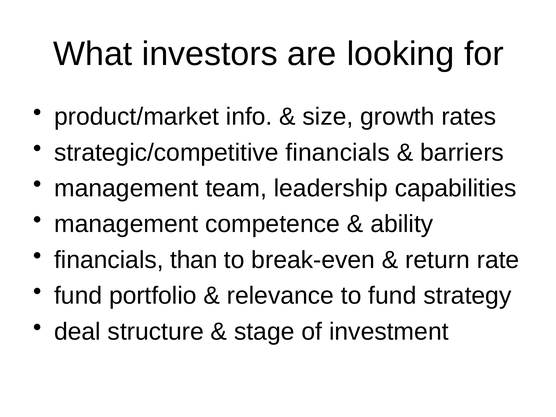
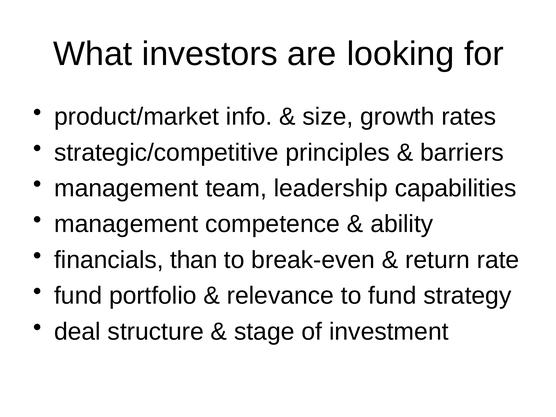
strategic/competitive financials: financials -> principles (338, 153)
